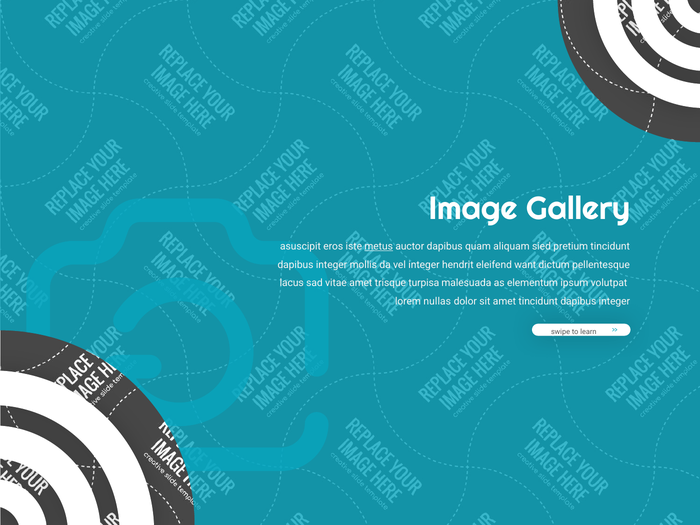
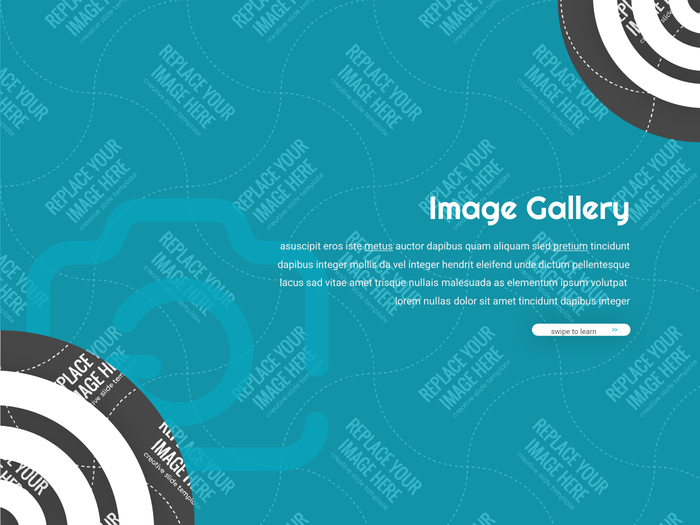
pretium underline: none -> present (571, 246)
want: want -> unde (525, 265)
turpisa: turpisa -> nullais (424, 283)
